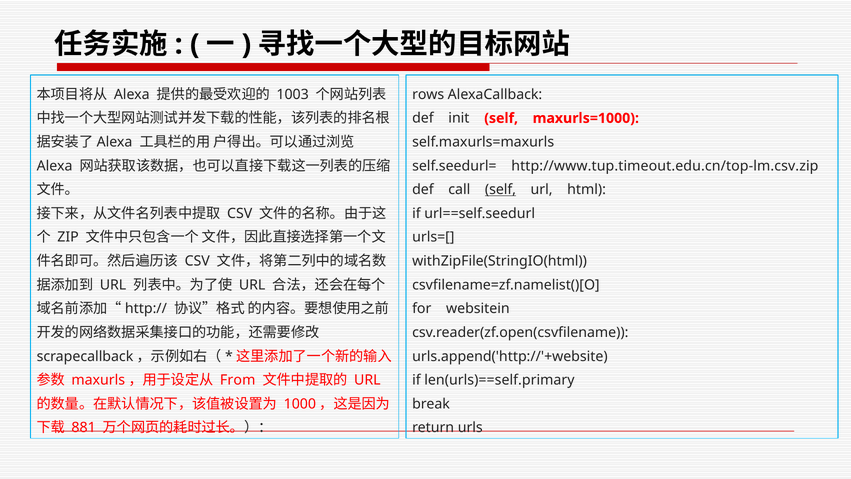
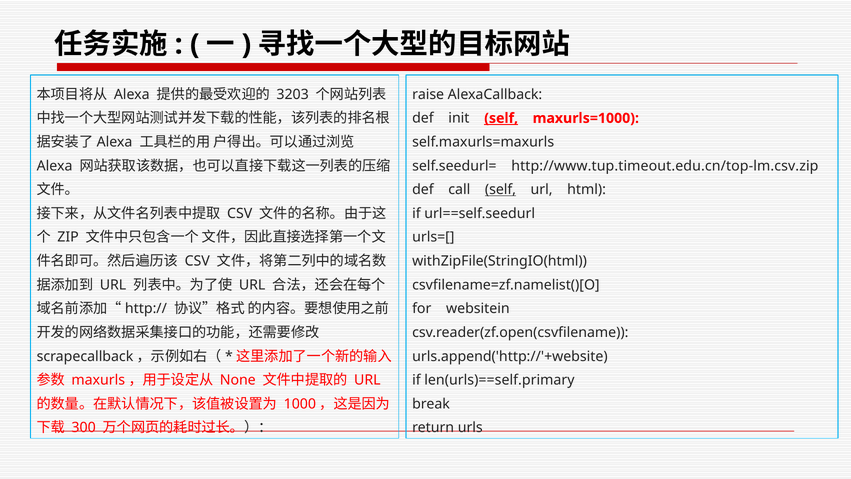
1003: 1003 -> 3203 (293, 94)
rows: rows -> raise (428, 94)
self underline: none -> present (501, 118)
From: From -> None (238, 380)
881: 881 -> 300 (84, 428)
